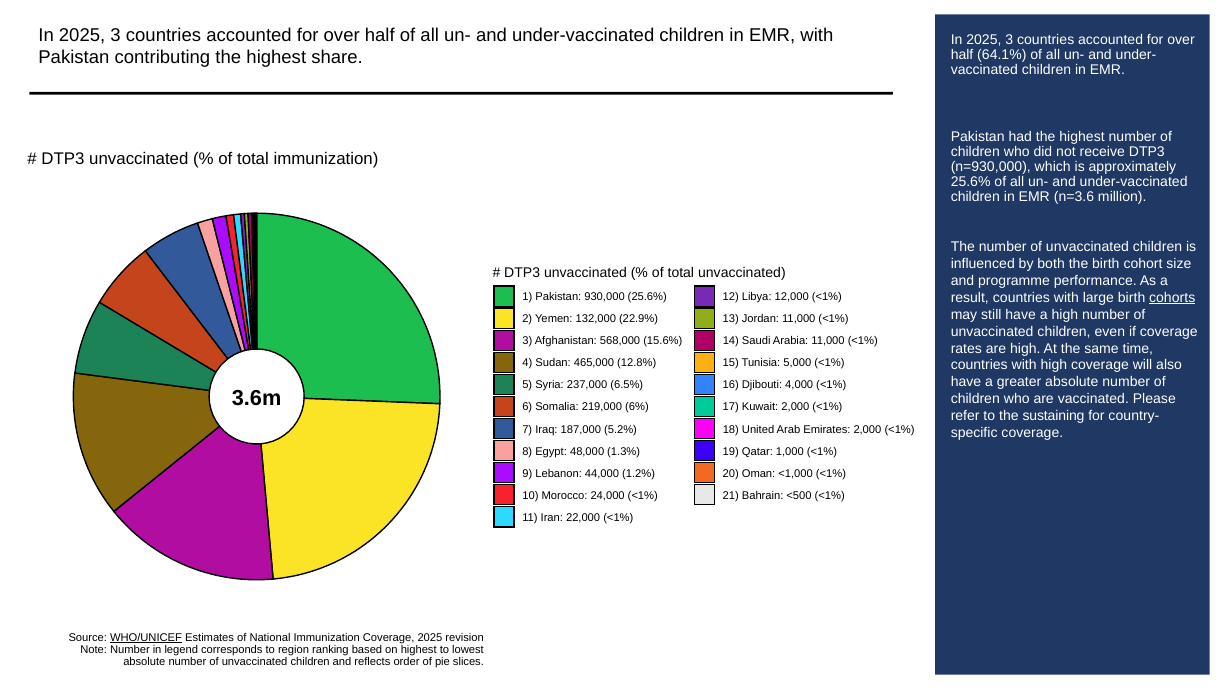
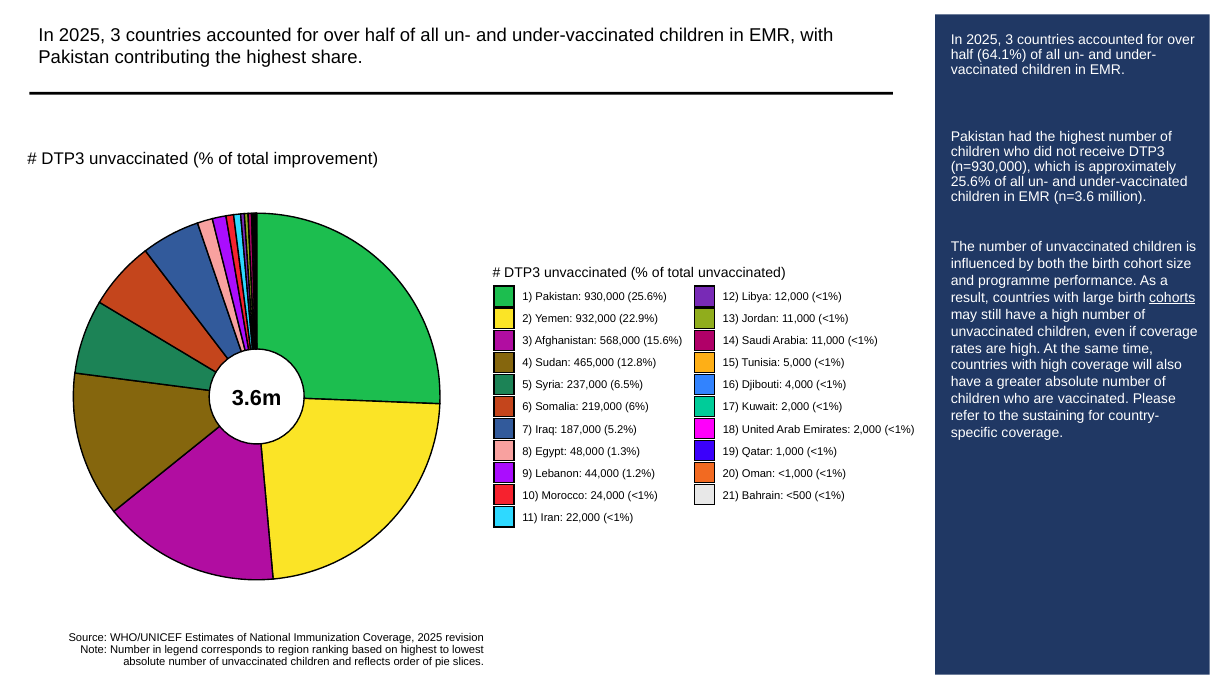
total immunization: immunization -> improvement (326, 159)
132,000: 132,000 -> 932,000 (596, 319)
WHO/UNICEF underline: present -> none (146, 637)
